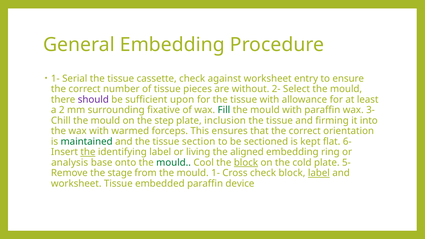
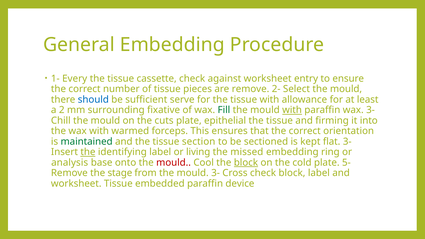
Serial: Serial -> Every (75, 79)
are without: without -> remove (251, 89)
should colour: purple -> blue (93, 100)
upon: upon -> serve (182, 100)
with underline: none -> present (292, 110)
step: step -> cuts (164, 121)
inclusion: inclusion -> epithelial (225, 121)
flat 6-: 6- -> 3- (347, 142)
aligned: aligned -> missed (247, 152)
mould colour: green -> red (174, 163)
mould 1-: 1- -> 3- (216, 173)
label underline: present -> none (319, 173)
